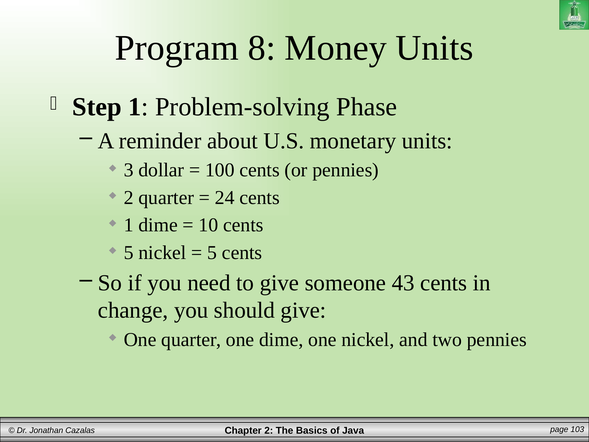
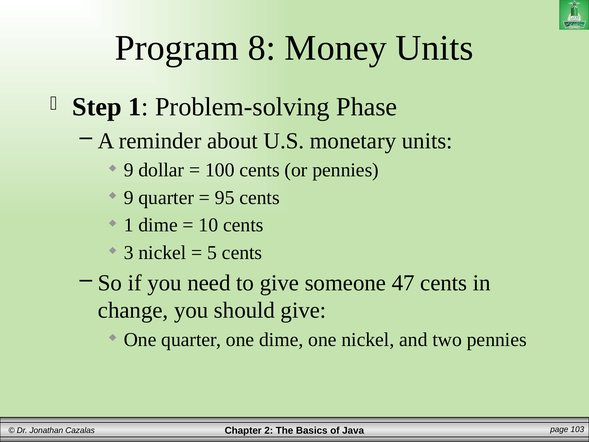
3: 3 -> 9 (129, 170)
2: 2 -> 9 (129, 197)
24: 24 -> 95 (225, 197)
5: 5 -> 3 (129, 252)
43: 43 -> 47 (403, 283)
